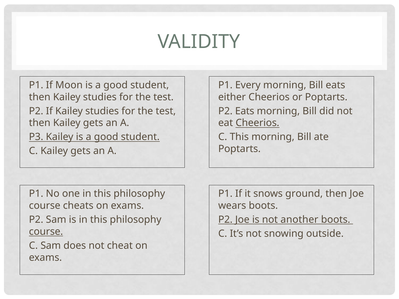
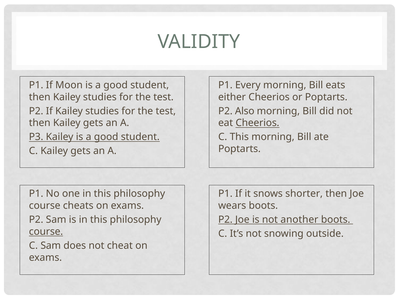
P2 Eats: Eats -> Also (245, 111)
ground: ground -> shorter (304, 194)
